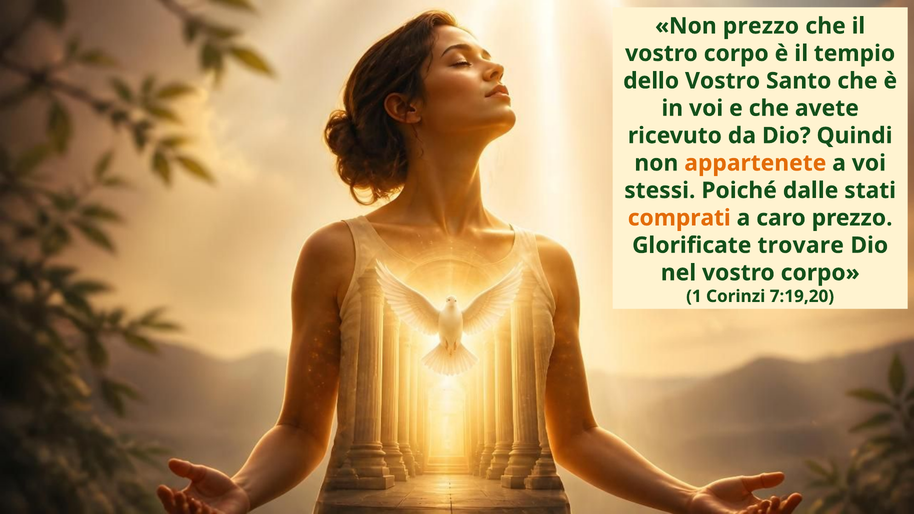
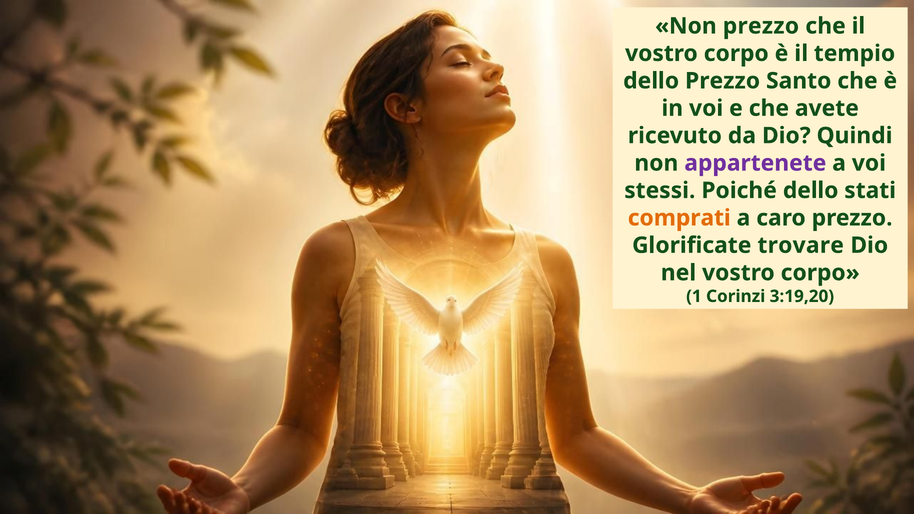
dello Vostro: Vostro -> Prezzo (723, 81)
appartenete colour: orange -> purple (755, 163)
Poiché dalle: dalle -> dello (811, 191)
7:19,20: 7:19,20 -> 3:19,20 (802, 296)
